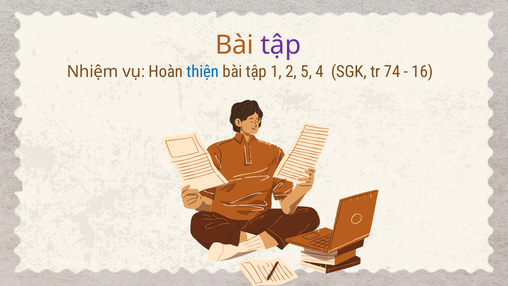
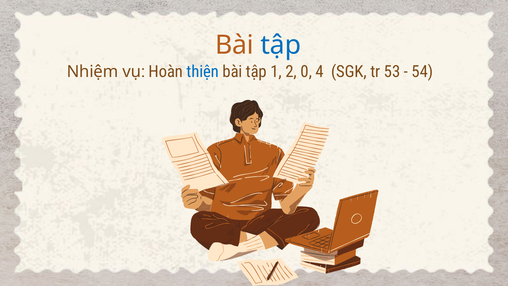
tập colour: purple -> blue (281, 45)
5: 5 -> 0 (306, 72)
74: 74 -> 53 (392, 72)
16: 16 -> 54 (422, 72)
